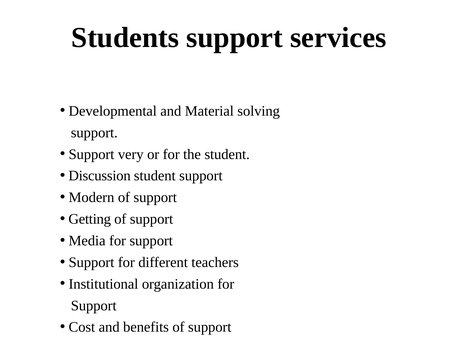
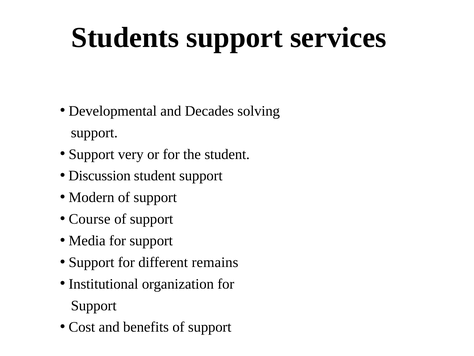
Material: Material -> Decades (209, 111)
Getting: Getting -> Course (90, 219)
teachers: teachers -> remains (215, 262)
